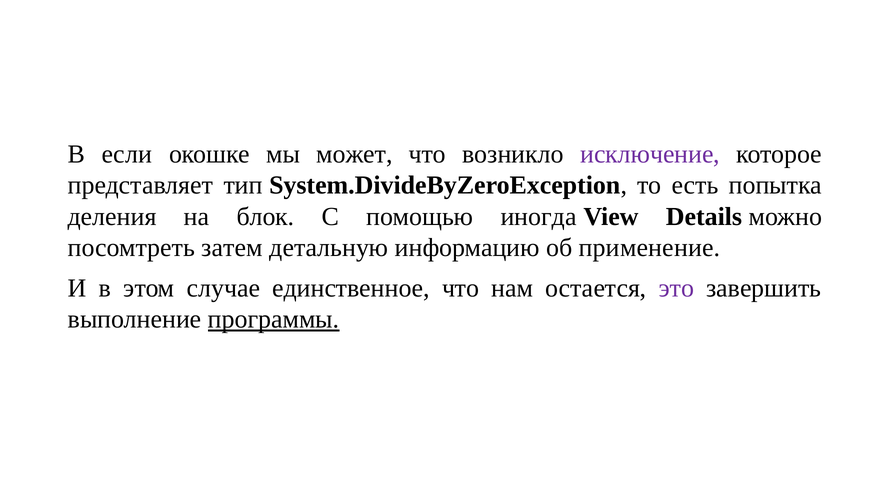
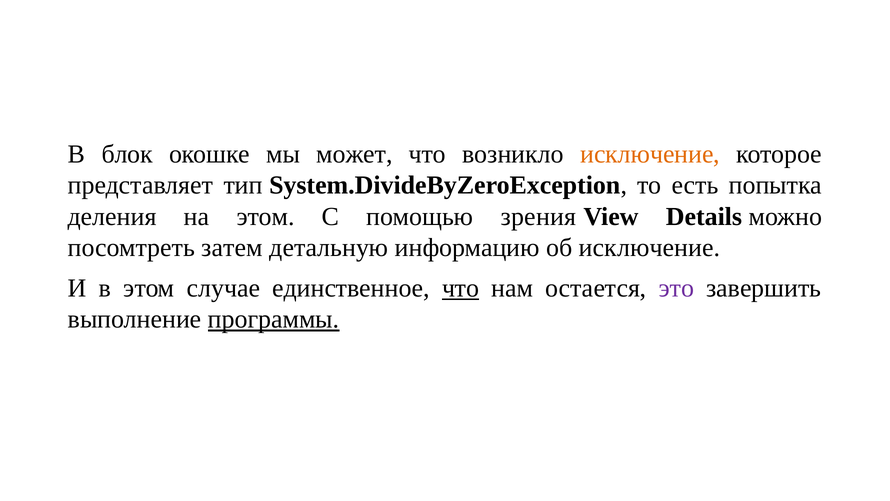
если: если -> блок (127, 154)
исключение colour: purple -> orange (650, 154)
на блок: блок -> этом (266, 216)
иногда: иногда -> зрения (538, 216)
об применение: применение -> исключение (650, 247)
что underline: none -> present (461, 288)
